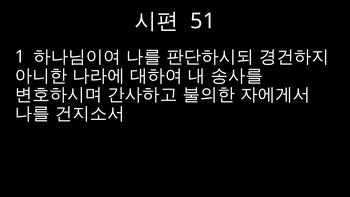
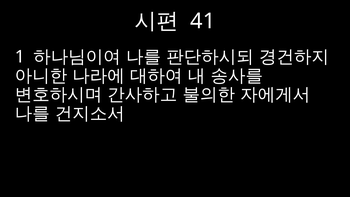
51: 51 -> 41 (203, 21)
